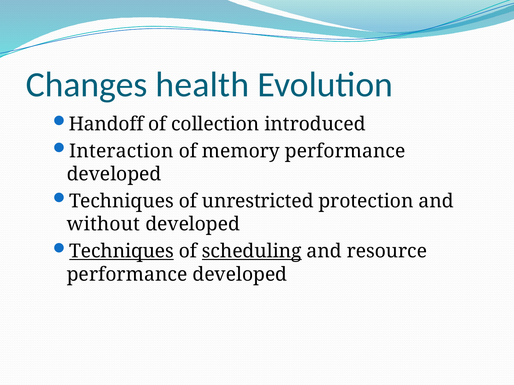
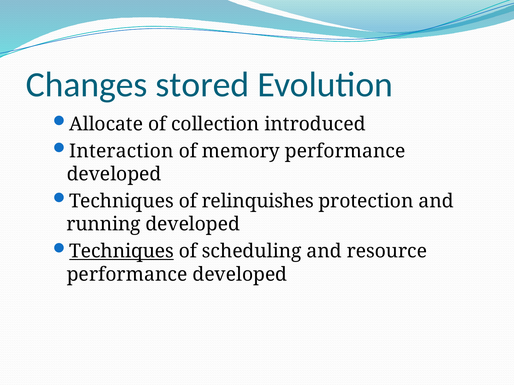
health: health -> stored (202, 85)
Handoff: Handoff -> Allocate (106, 124)
unrestricted: unrestricted -> relinquishes (258, 201)
without: without -> running (104, 225)
scheduling underline: present -> none (252, 252)
